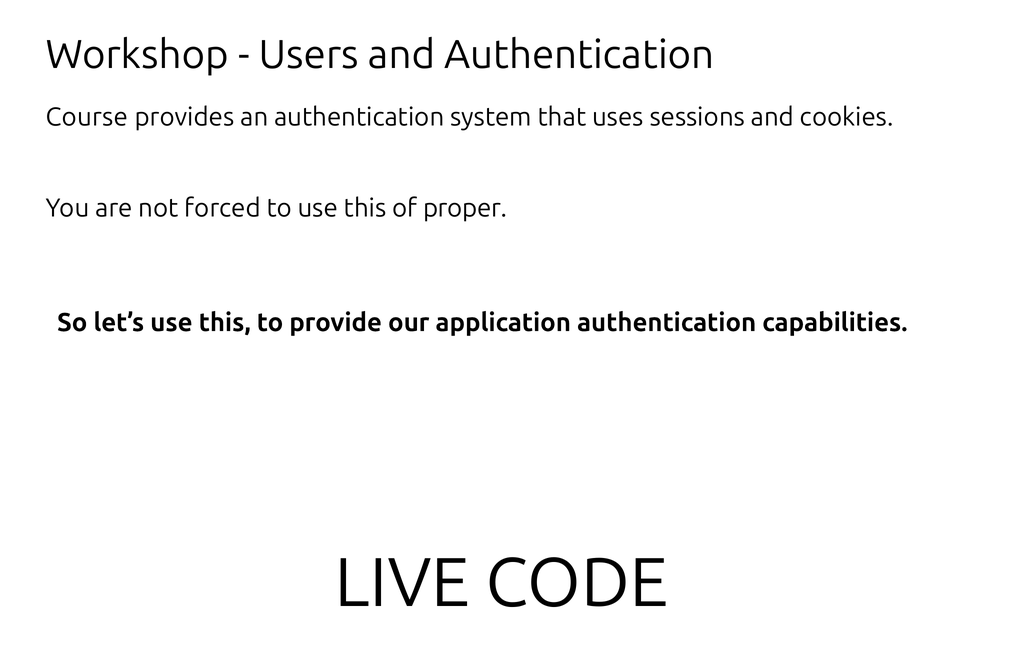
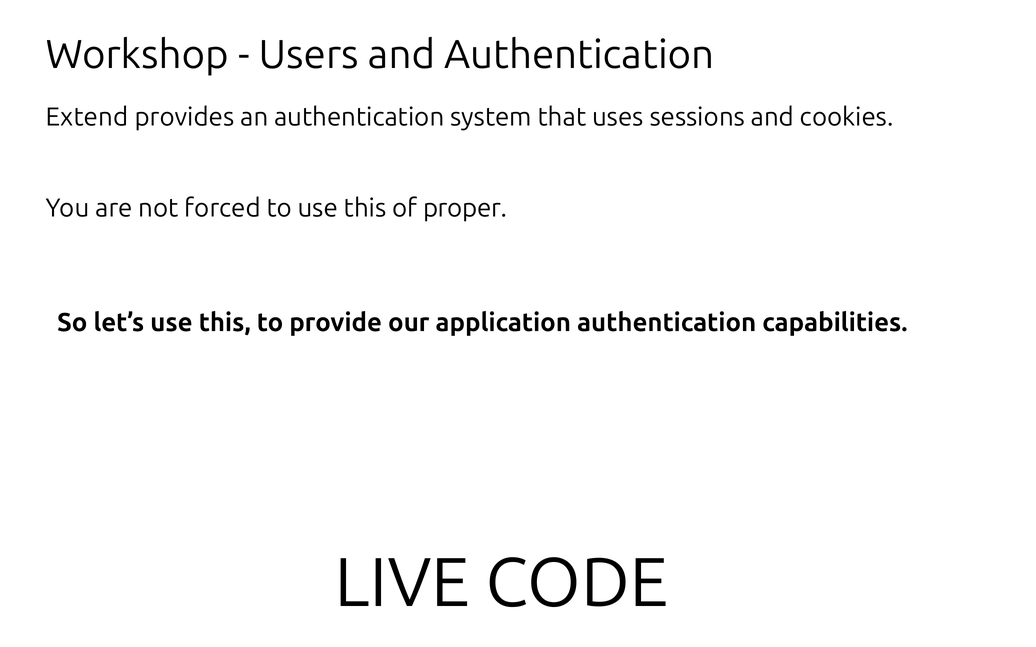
Course: Course -> Extend (87, 117)
